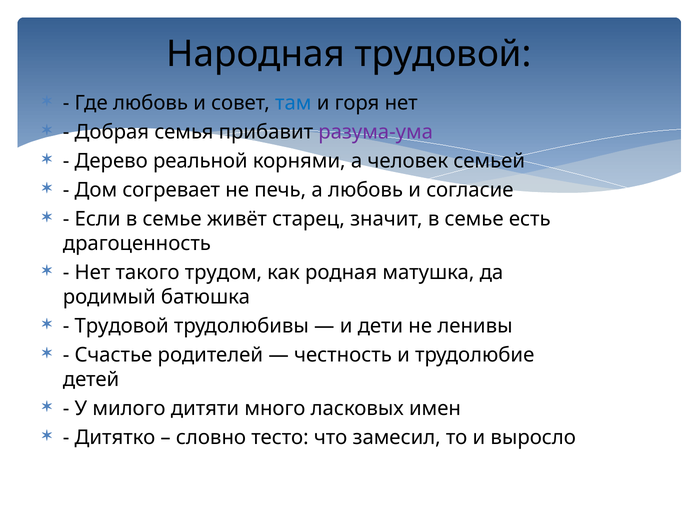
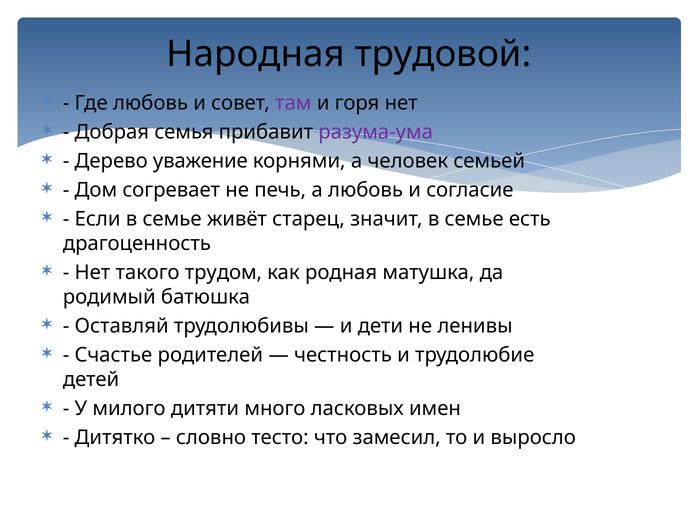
там colour: blue -> purple (293, 103)
реальной: реальной -> уважение (200, 161)
Трудовой: Трудовой -> Оставляй (122, 326)
